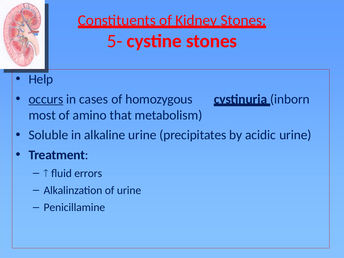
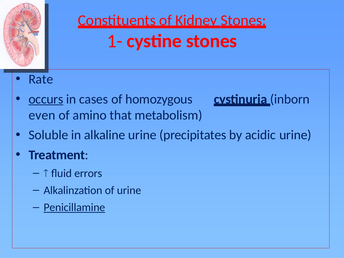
5-: 5- -> 1- (115, 41)
Help: Help -> Rate (41, 79)
most: most -> even (42, 115)
Penicillamine underline: none -> present (74, 207)
